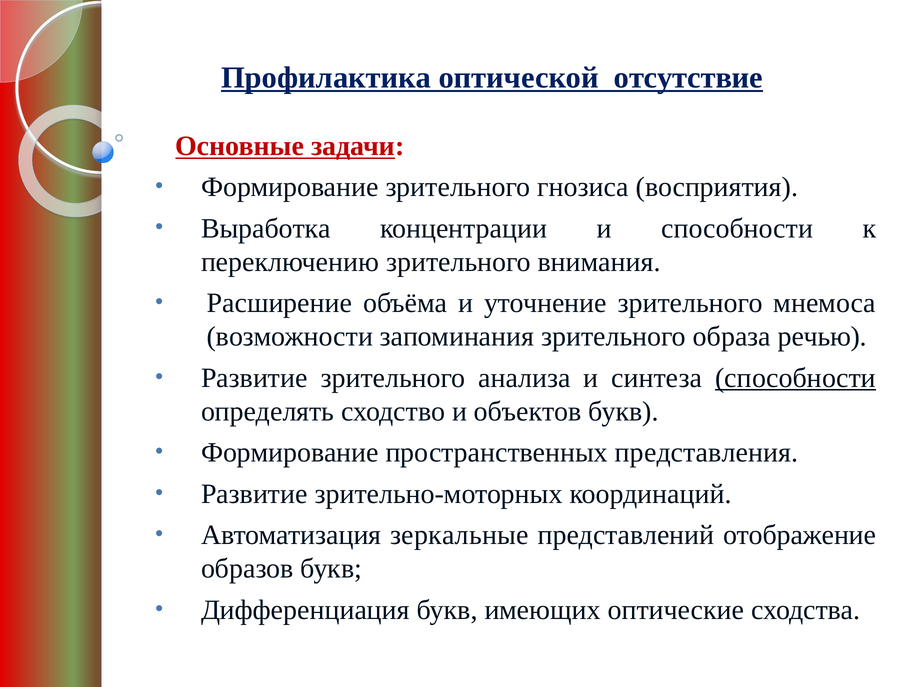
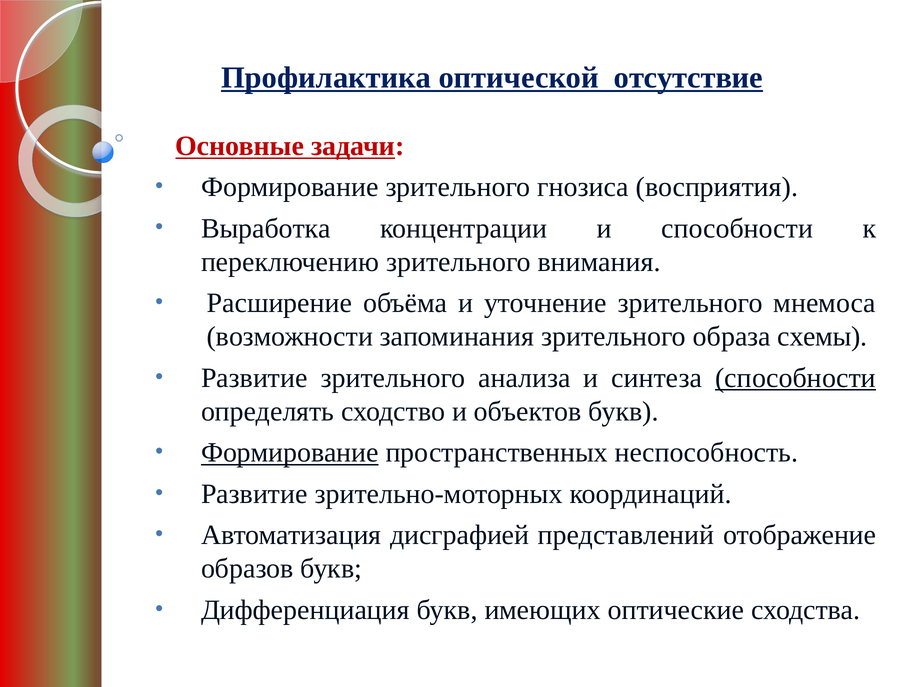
речью: речью -> схемы (822, 337)
Формирование underline: none -> present (290, 453)
представления: представления -> неспособность (707, 453)
зеркальные: зеркальные -> дисграфией (460, 535)
